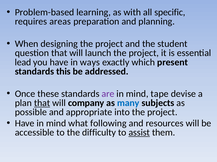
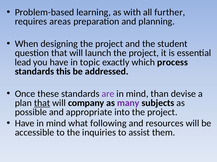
specific: specific -> further (170, 12)
ways: ways -> topic (90, 62)
present: present -> process (173, 62)
tape: tape -> than (160, 94)
many colour: blue -> purple (128, 103)
difficulty: difficulty -> inquiries (99, 133)
assist underline: present -> none (139, 133)
